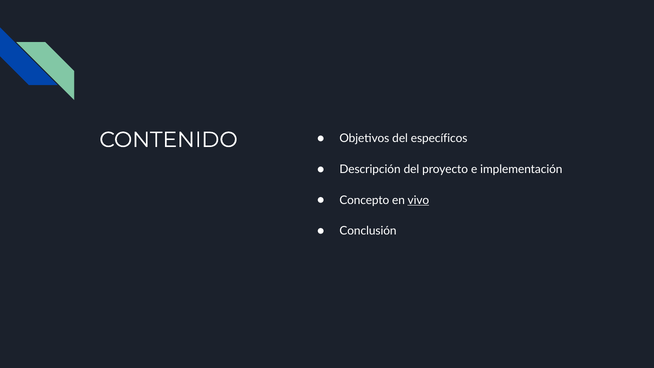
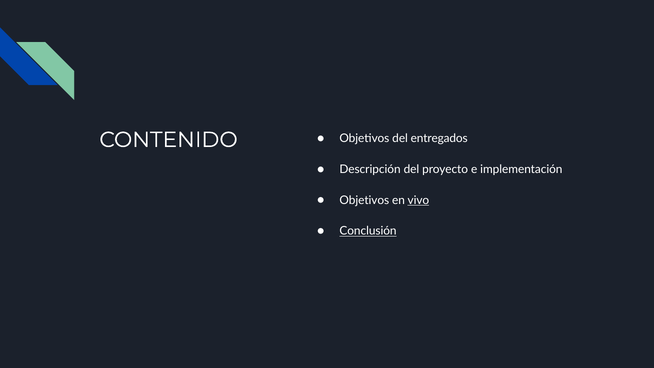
específicos: específicos -> entregados (439, 139)
Concepto: Concepto -> Objetivos (364, 200)
Conclusión underline: none -> present (368, 231)
